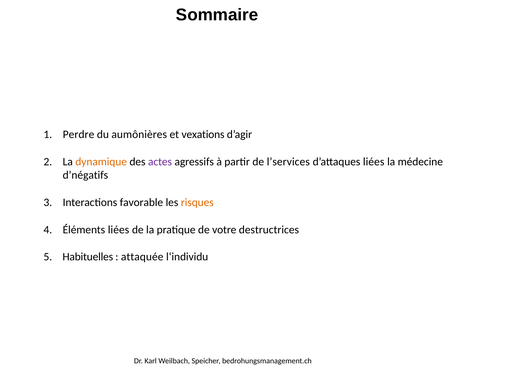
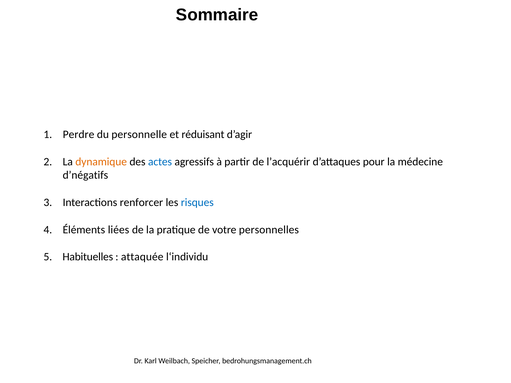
aumônières: aumônières -> personnelle (139, 135)
vexations: vexations -> réduisant (203, 135)
actes colour: purple -> blue (160, 162)
l’services: l’services -> l’acquérir (288, 162)
d’attaques liées: liées -> pour (374, 162)
favorable: favorable -> renforcer (141, 203)
risques colour: orange -> blue (197, 203)
destructrices: destructrices -> personnelles (269, 230)
